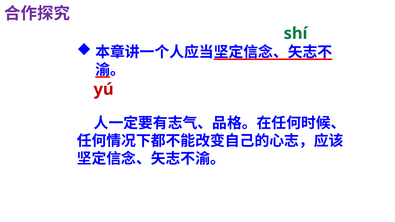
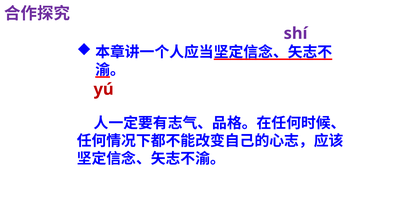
shí colour: green -> purple (296, 33)
